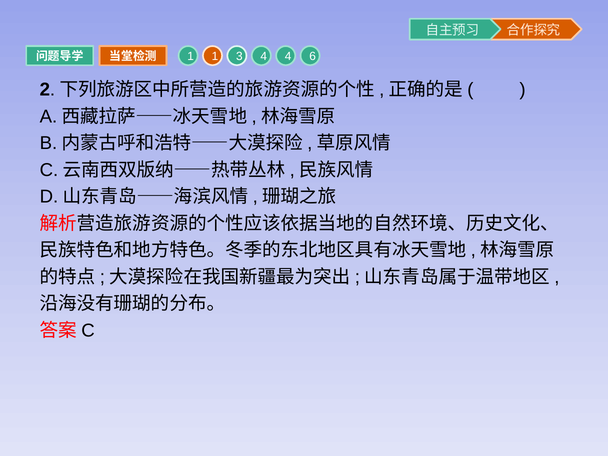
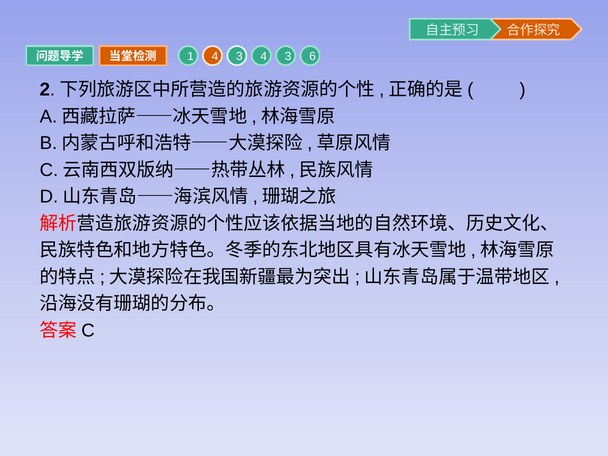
1 1: 1 -> 4 (215, 56)
3 4 4: 4 -> 3 (288, 56)
